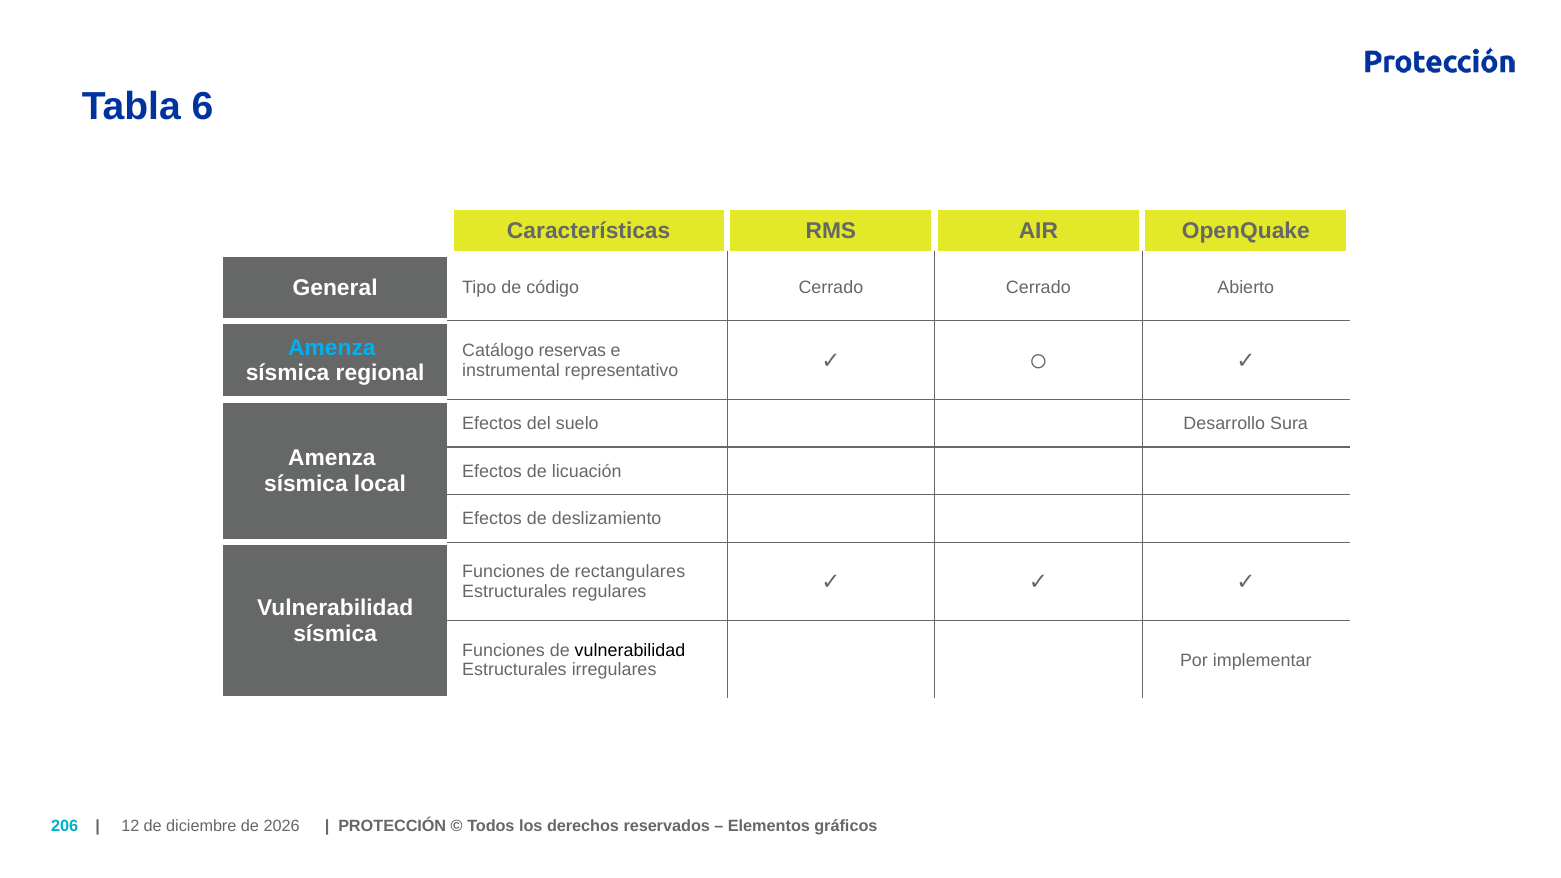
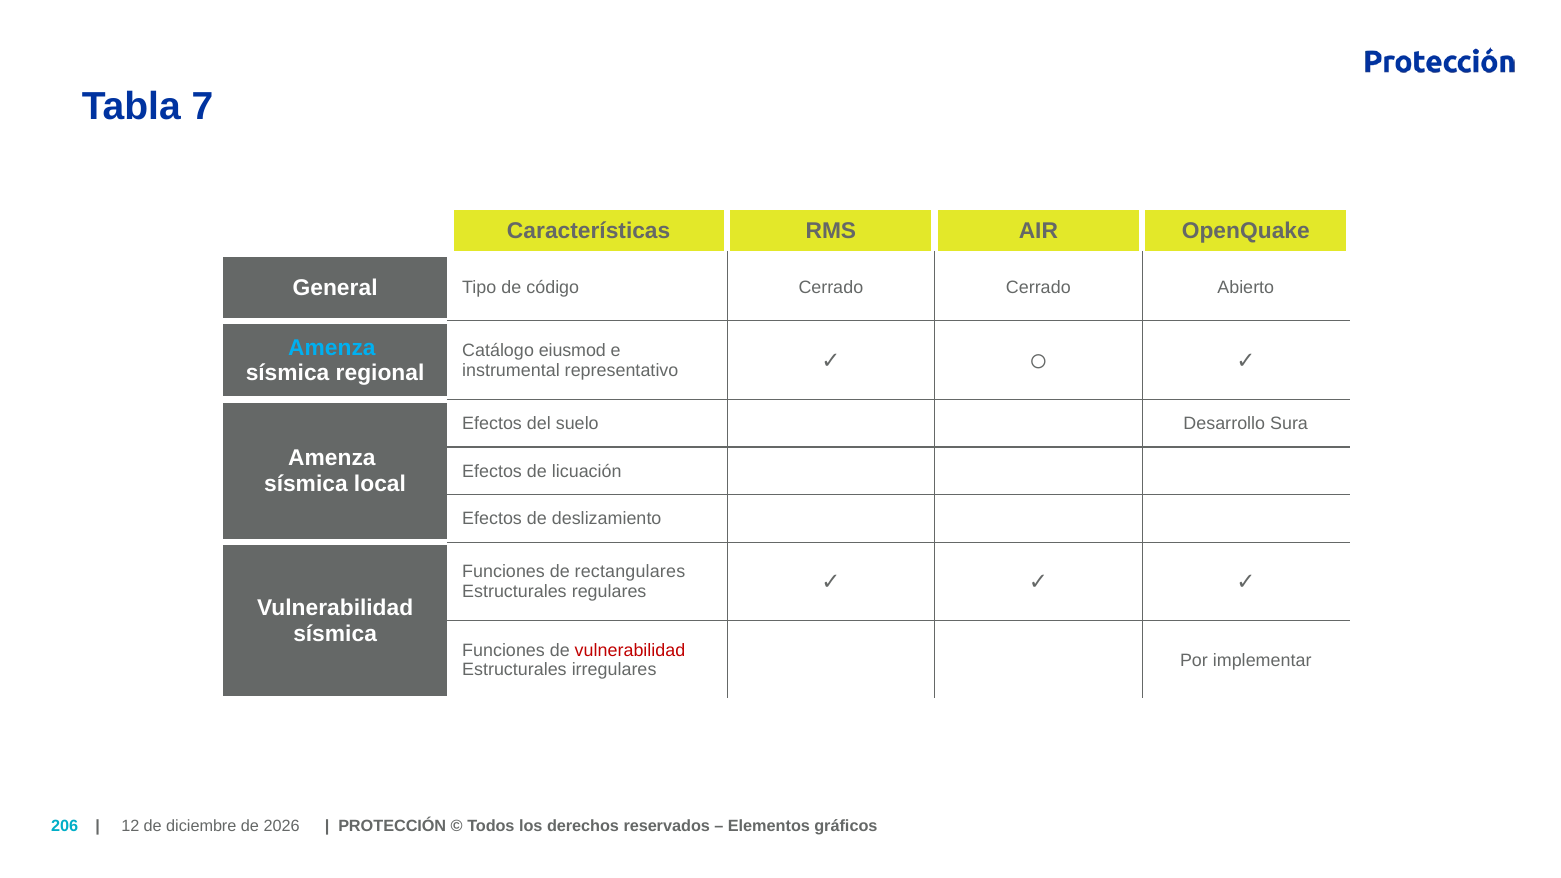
6: 6 -> 7 (202, 107)
reservas: reservas -> eiusmod (572, 351)
vulnerabilidad colour: black -> red (630, 650)
